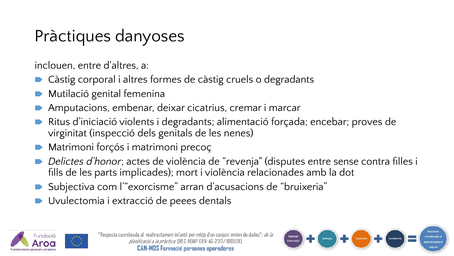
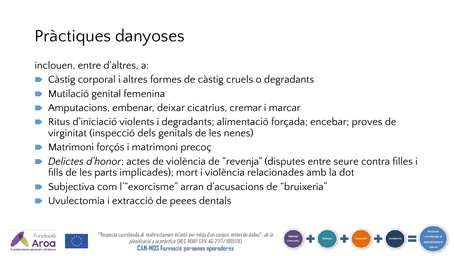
sense: sense -> seure (346, 161)
